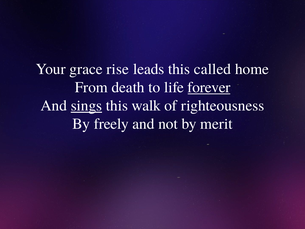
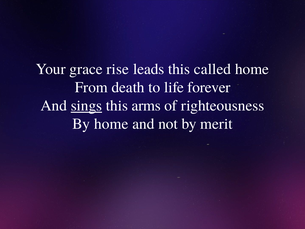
forever underline: present -> none (209, 87)
walk: walk -> arms (146, 106)
By freely: freely -> home (111, 124)
